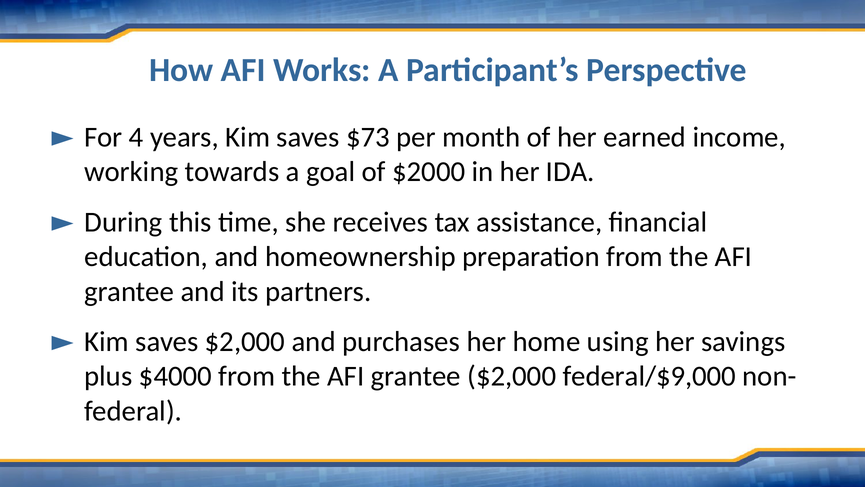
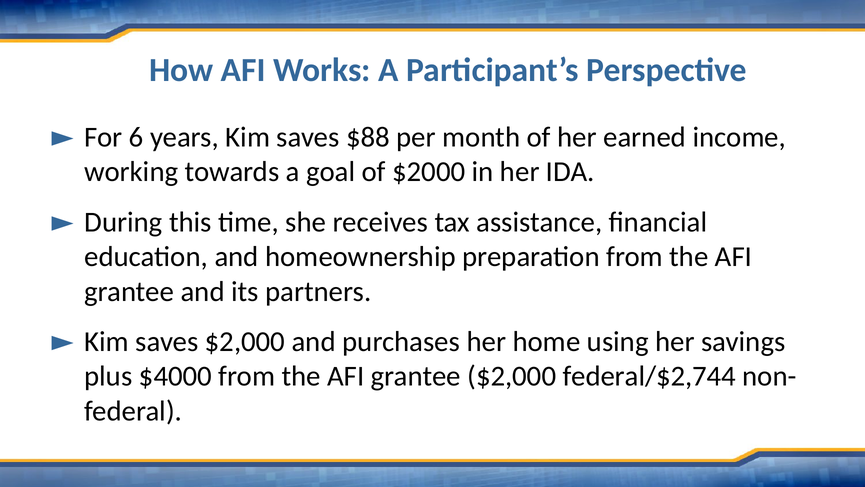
4: 4 -> 6 (136, 137)
$73: $73 -> $88 (368, 137)
federal/$9,000: federal/$9,000 -> federal/$2,744 (649, 376)
